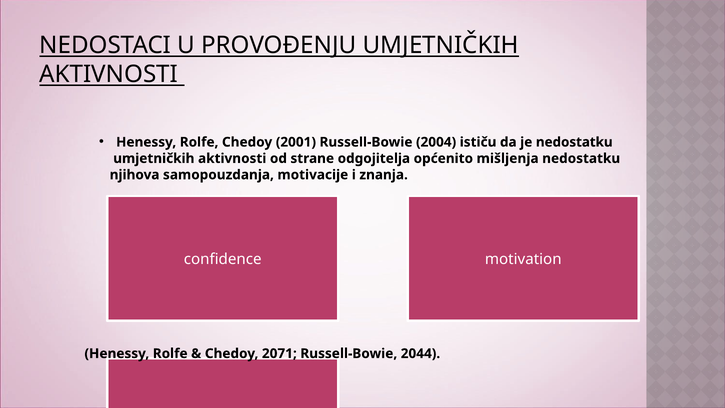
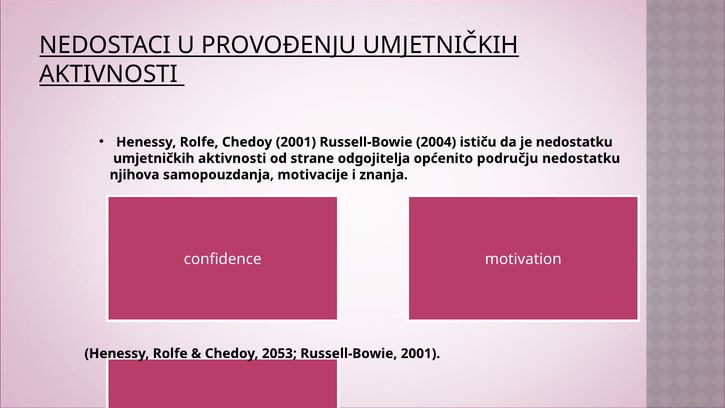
mišljenja: mišljenja -> području (508, 158)
2071: 2071 -> 2053 (279, 353)
Russell-Bowie 2044: 2044 -> 2001 (420, 353)
